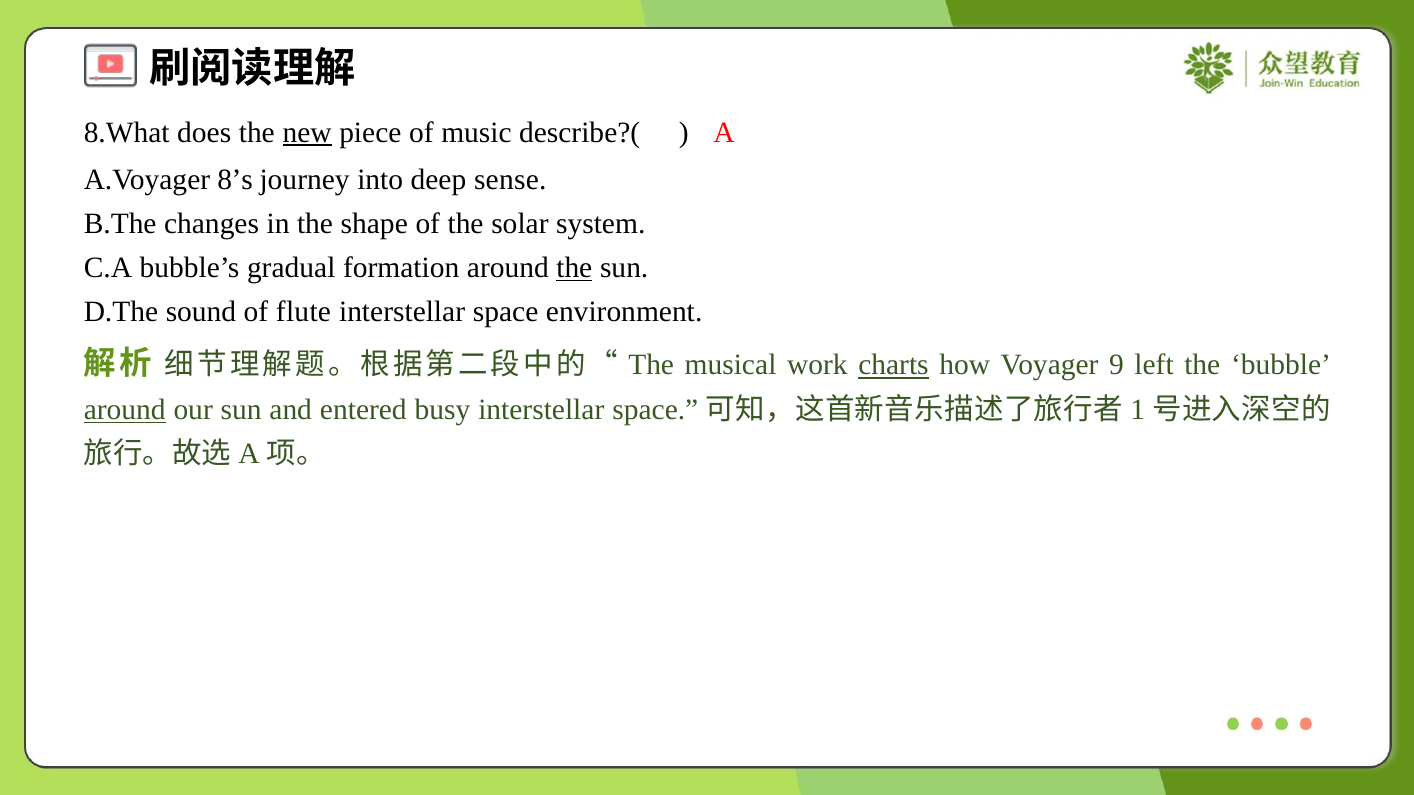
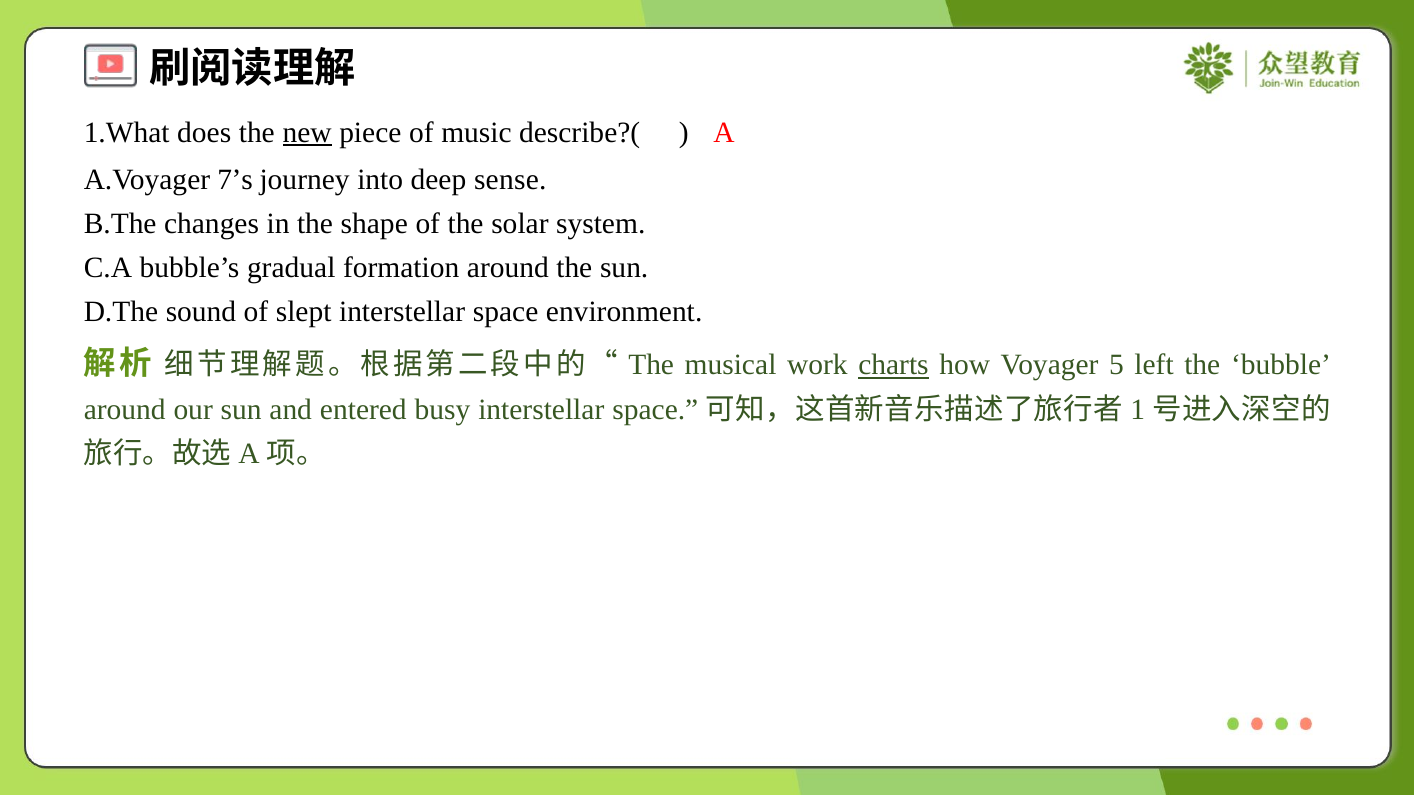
8.What: 8.What -> 1.What (127, 132)
8’s: 8’s -> 7’s (235, 180)
the underline: present -> none (574, 268)
flute: flute -> slept (304, 312)
9: 9 -> 5 (1116, 365)
around underline: present -> none (125, 410)
